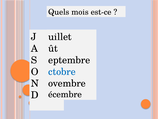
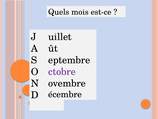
ctobre colour: blue -> purple (62, 71)
